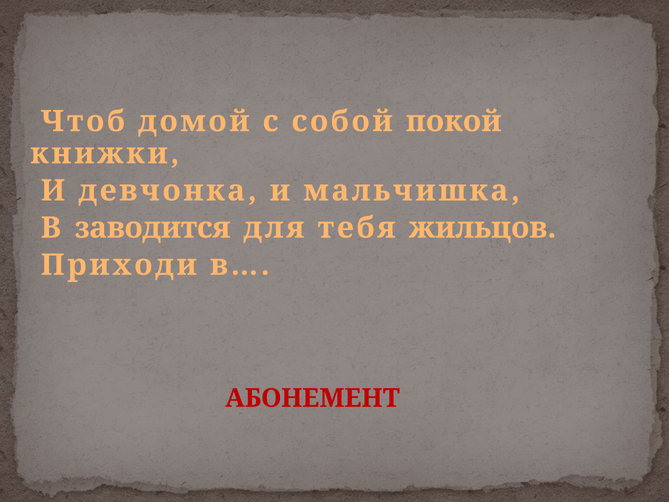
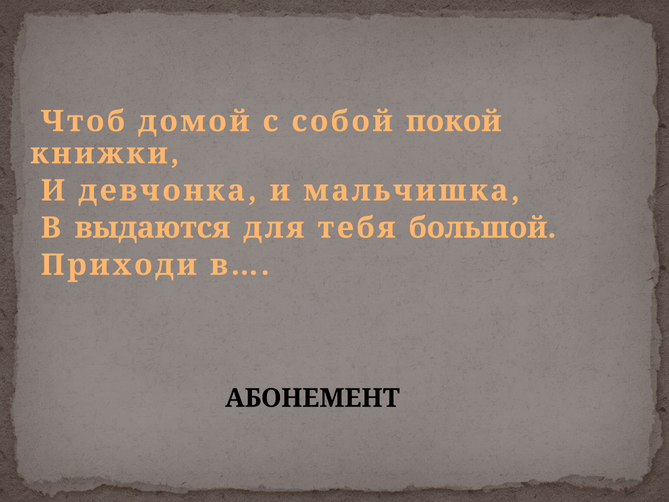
заводится: заводится -> выдаются (152, 228)
жильцов: жильцов -> большой (482, 228)
АБОНЕМЕНТ colour: red -> black (313, 398)
